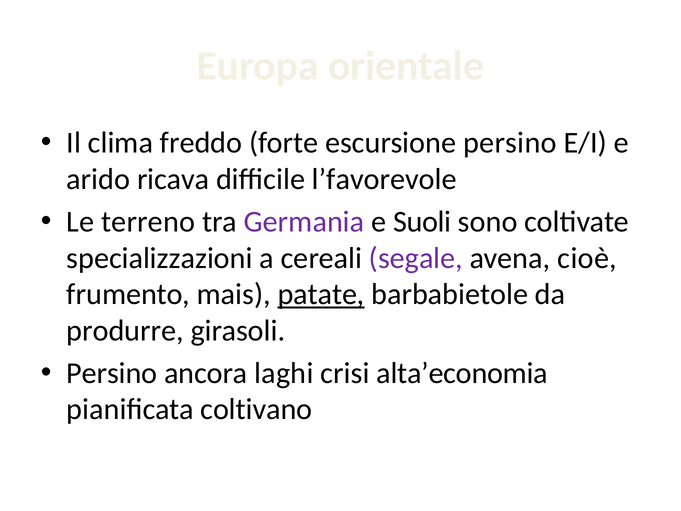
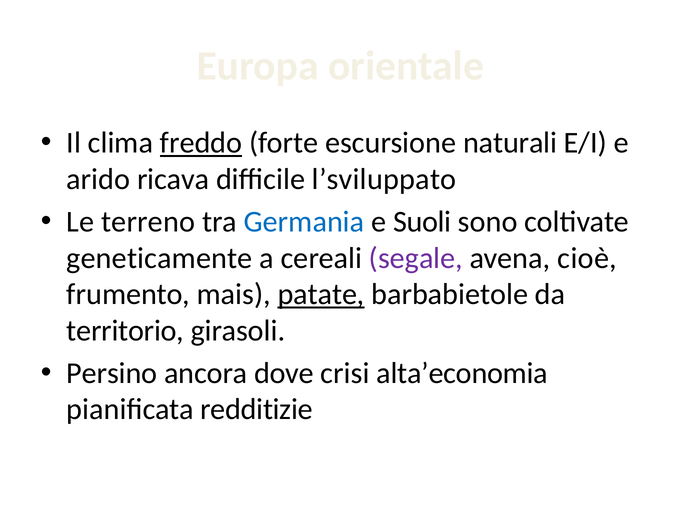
freddo underline: none -> present (201, 143)
escursione persino: persino -> naturali (510, 143)
l’favorevole: l’favorevole -> l’sviluppato (384, 179)
Germania colour: purple -> blue (304, 222)
specializzazioni: specializzazioni -> geneticamente (159, 258)
produrre: produrre -> territorio (125, 331)
laghi: laghi -> dove (284, 373)
coltivano: coltivano -> redditizie (257, 409)
